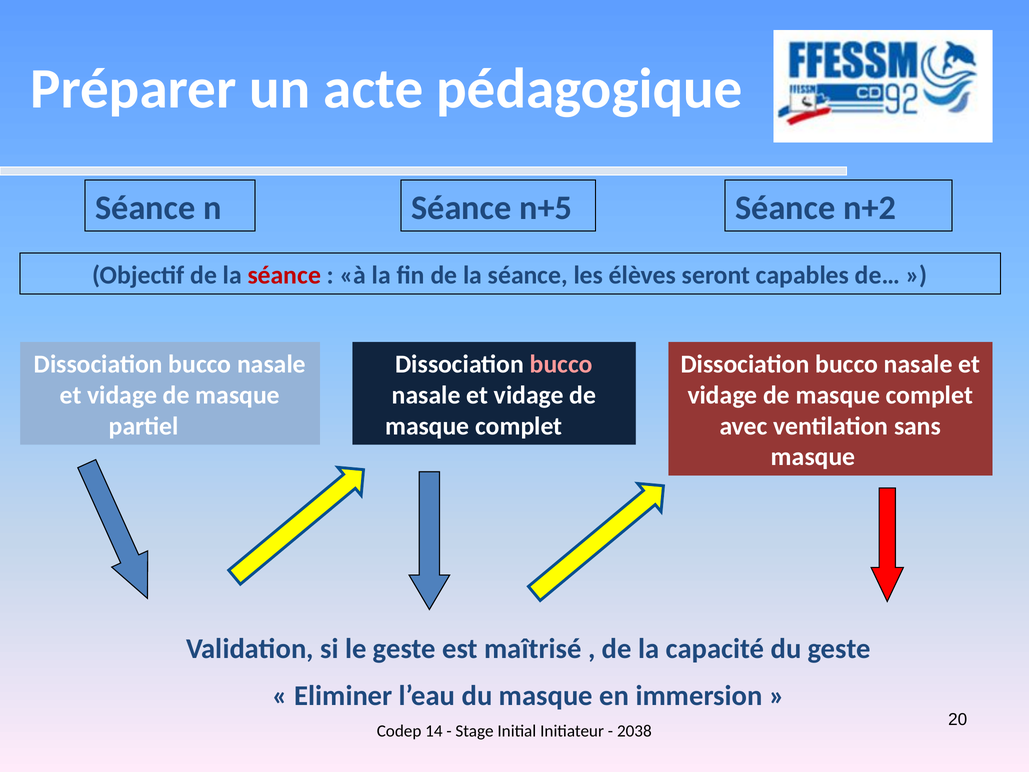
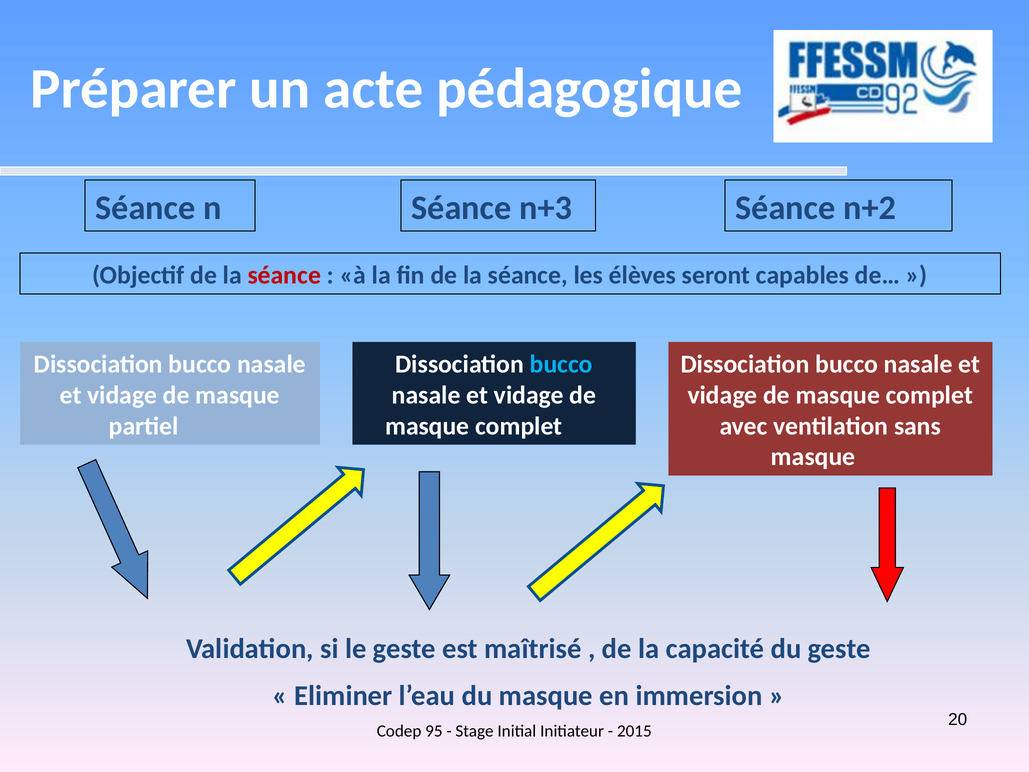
n+5: n+5 -> n+3 (546, 208)
bucco colour: pink -> light blue (561, 364)
14: 14 -> 95 (434, 731)
2038: 2038 -> 2015 (634, 731)
